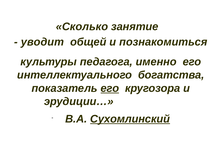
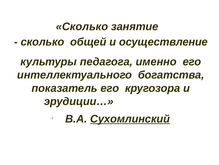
уводит: уводит -> сколько (42, 42)
познакомиться: познакомиться -> осуществление (163, 42)
его underline: present -> none (110, 88)
